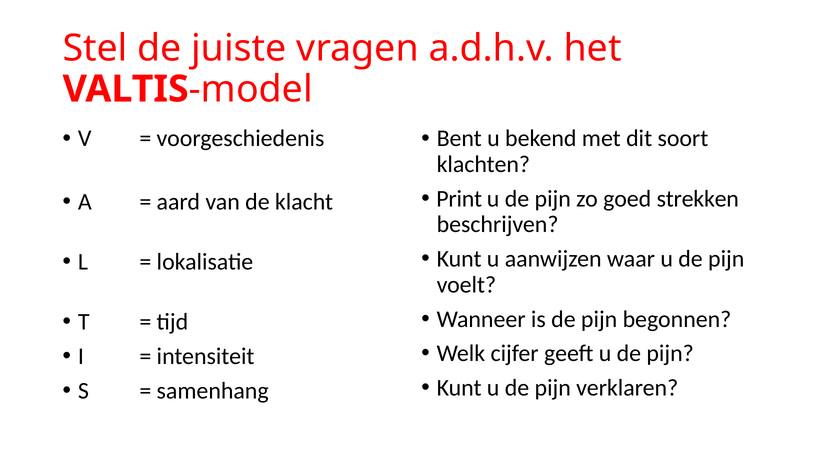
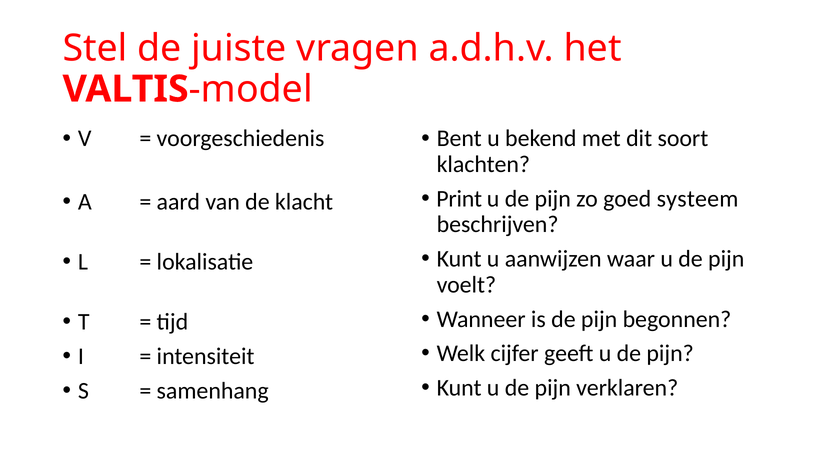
strekken: strekken -> systeem (698, 199)
